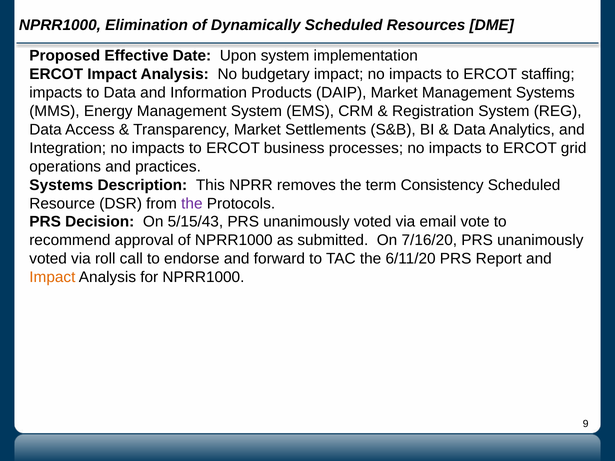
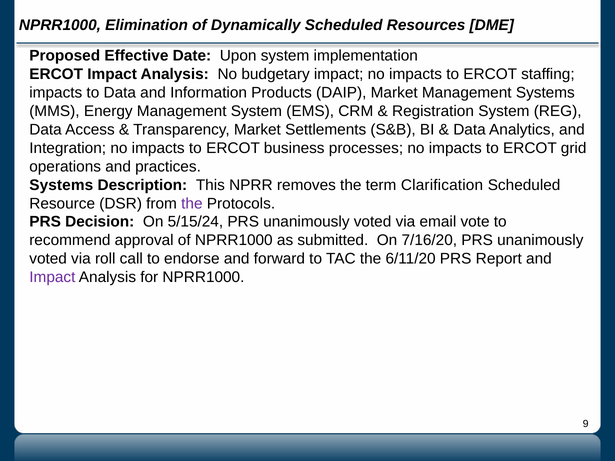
Consistency: Consistency -> Clarification (442, 185)
5/15/43: 5/15/43 -> 5/15/24 (195, 222)
Impact colour: orange -> purple (52, 277)
